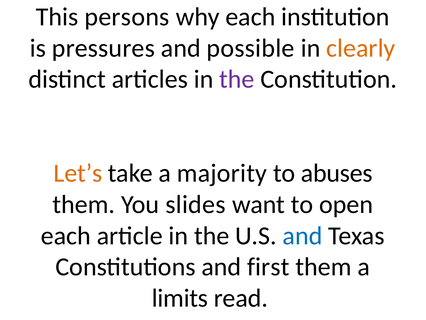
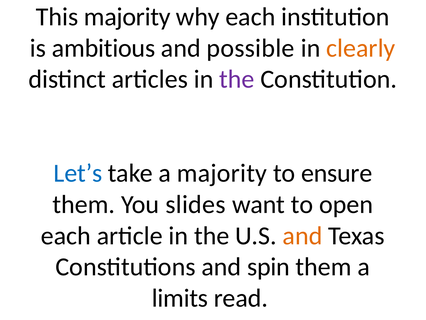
This persons: persons -> majority (127, 17)
pressures: pressures -> ambitious (104, 48)
Let’s colour: orange -> blue (78, 173)
abuses: abuses -> ensure (337, 173)
and colour: blue -> orange (302, 235)
first: first -> spin (268, 267)
